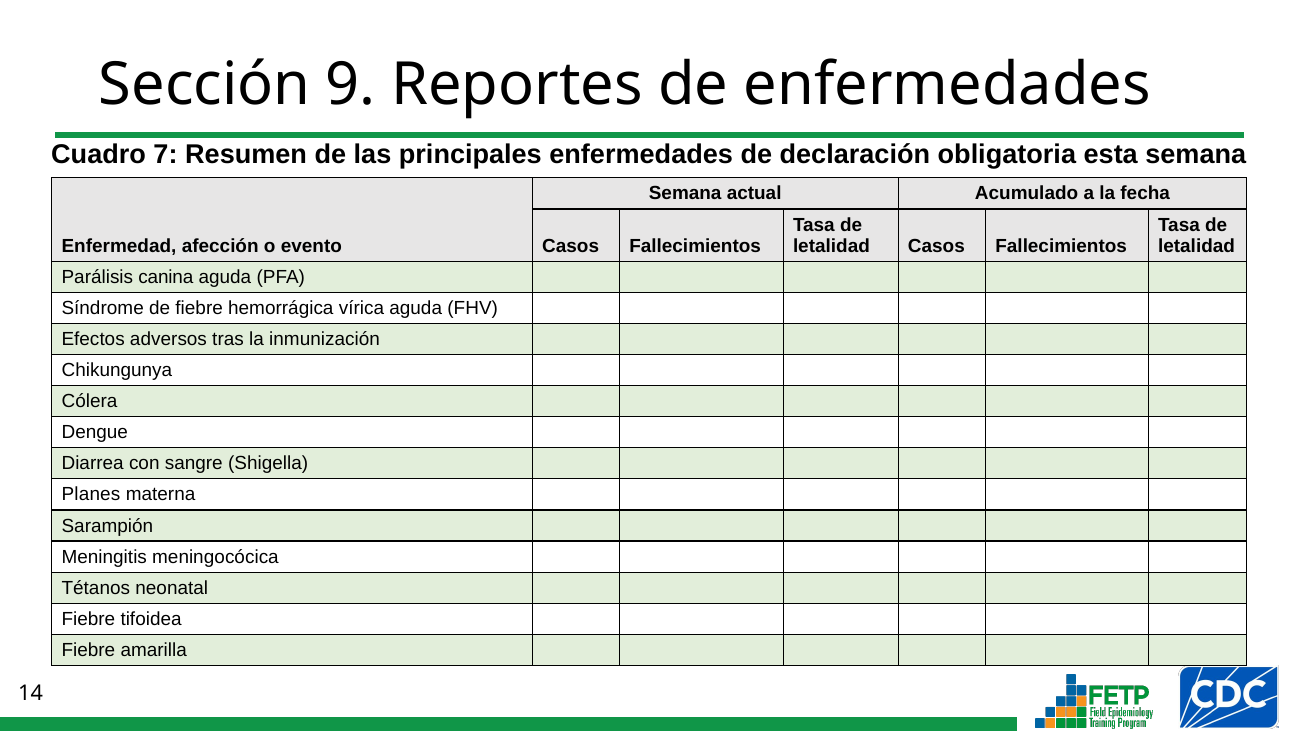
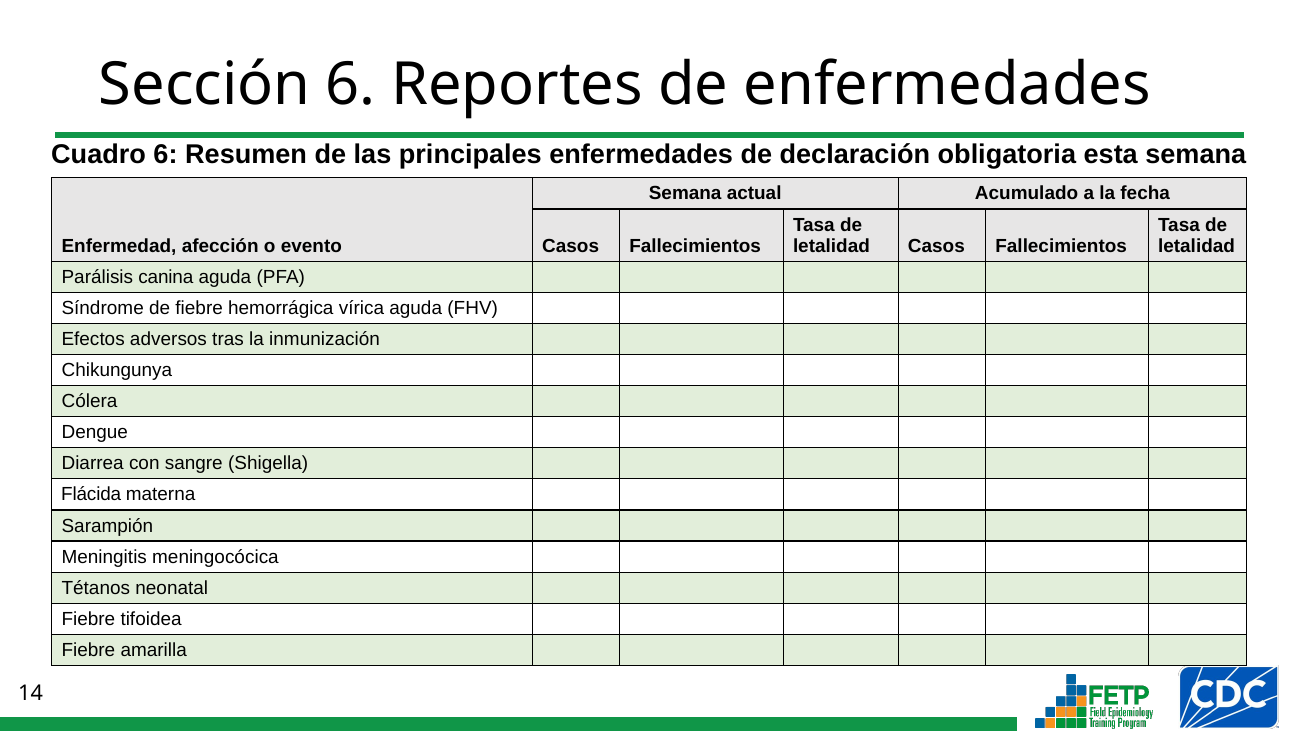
Sección 9: 9 -> 6 (351, 85)
Cuadro 7: 7 -> 6 (165, 154)
Planes: Planes -> Flácida (91, 495)
